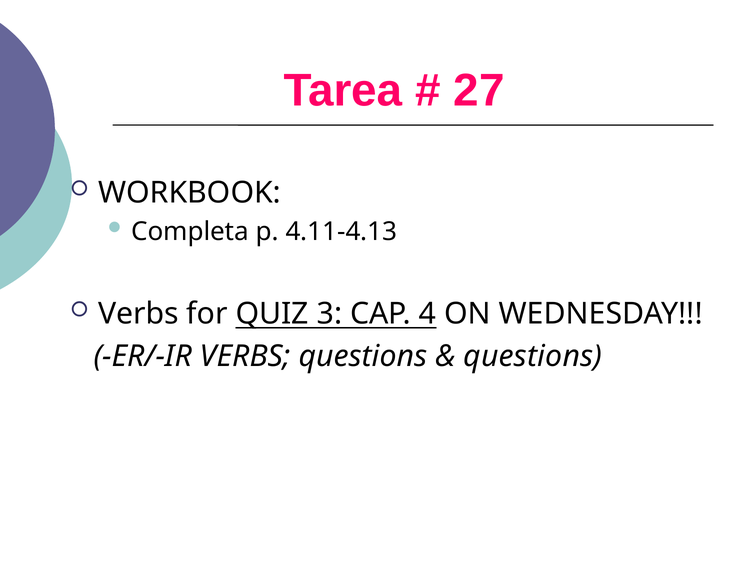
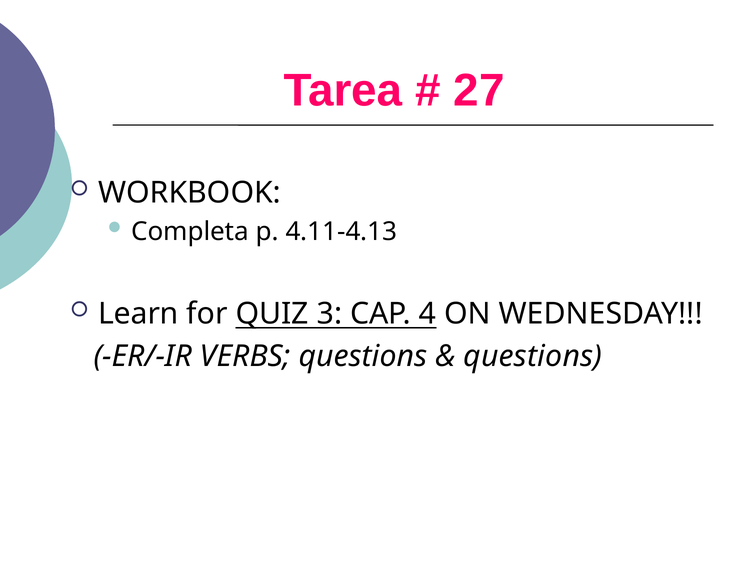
Verbs: Verbs -> Learn (138, 314)
